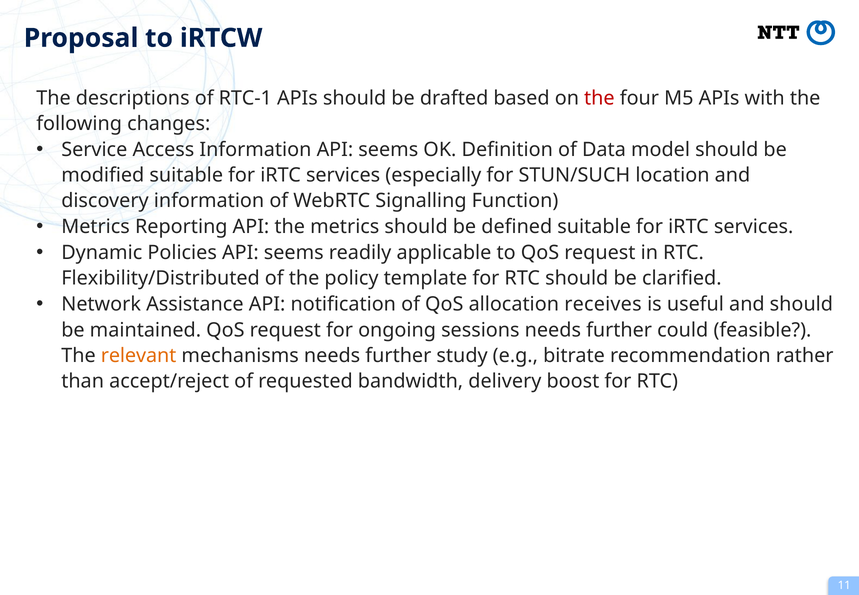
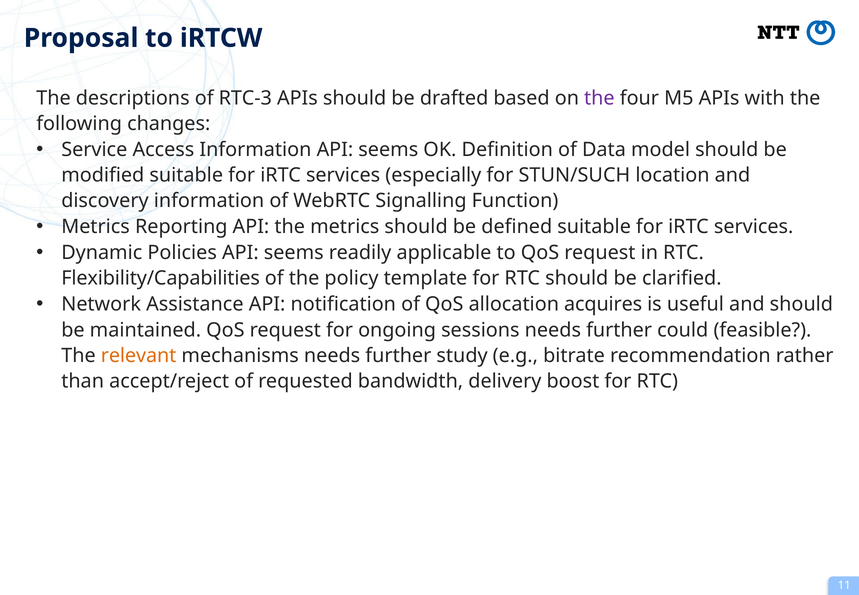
RTC-1: RTC-1 -> RTC-3 (245, 98)
the colour: red -> purple (599, 98)
Flexibility/Distributed: Flexibility/Distributed -> Flexibility/Capabilities (161, 278)
receives: receives -> acquires (603, 304)
